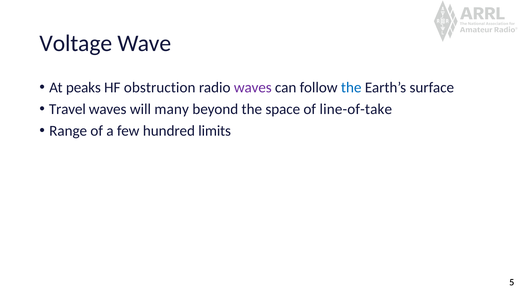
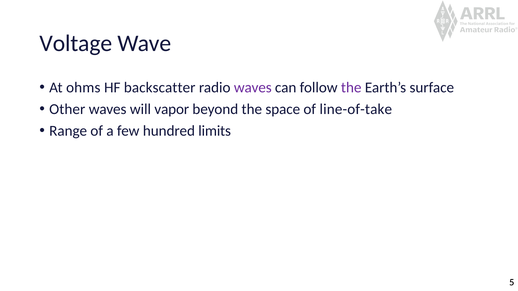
peaks: peaks -> ohms (83, 88)
obstruction: obstruction -> backscatter (160, 88)
the colour: blue -> purple (351, 88)
Travel: Travel -> Other (67, 109)
many: many -> vapor (172, 109)
